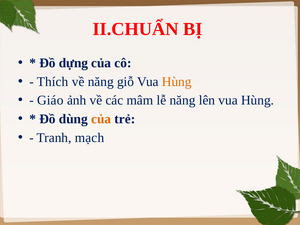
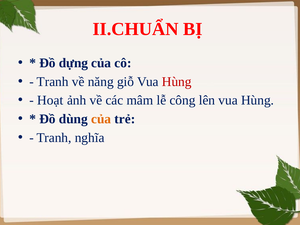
Thích: Thích -> Tranh (53, 82)
Hùng colour: orange -> red (177, 82)
Giáo: Giáo -> Hoạt (50, 100)
lễ năng: năng -> công (183, 100)
mạch: mạch -> nghĩa (90, 138)
